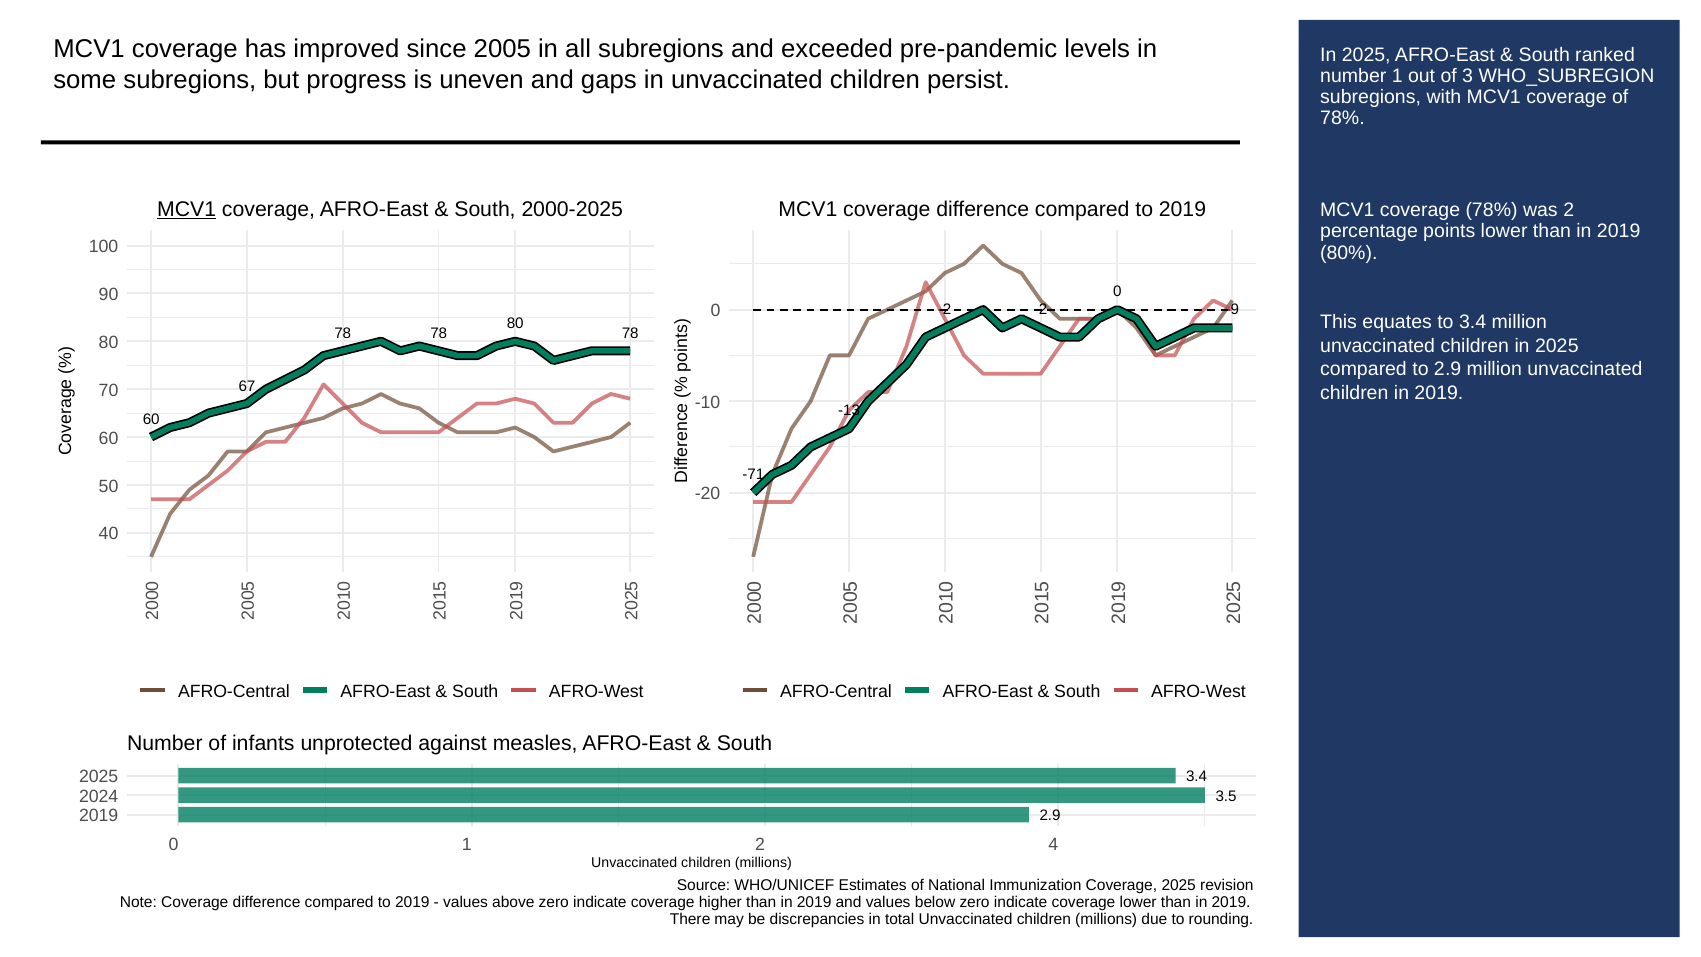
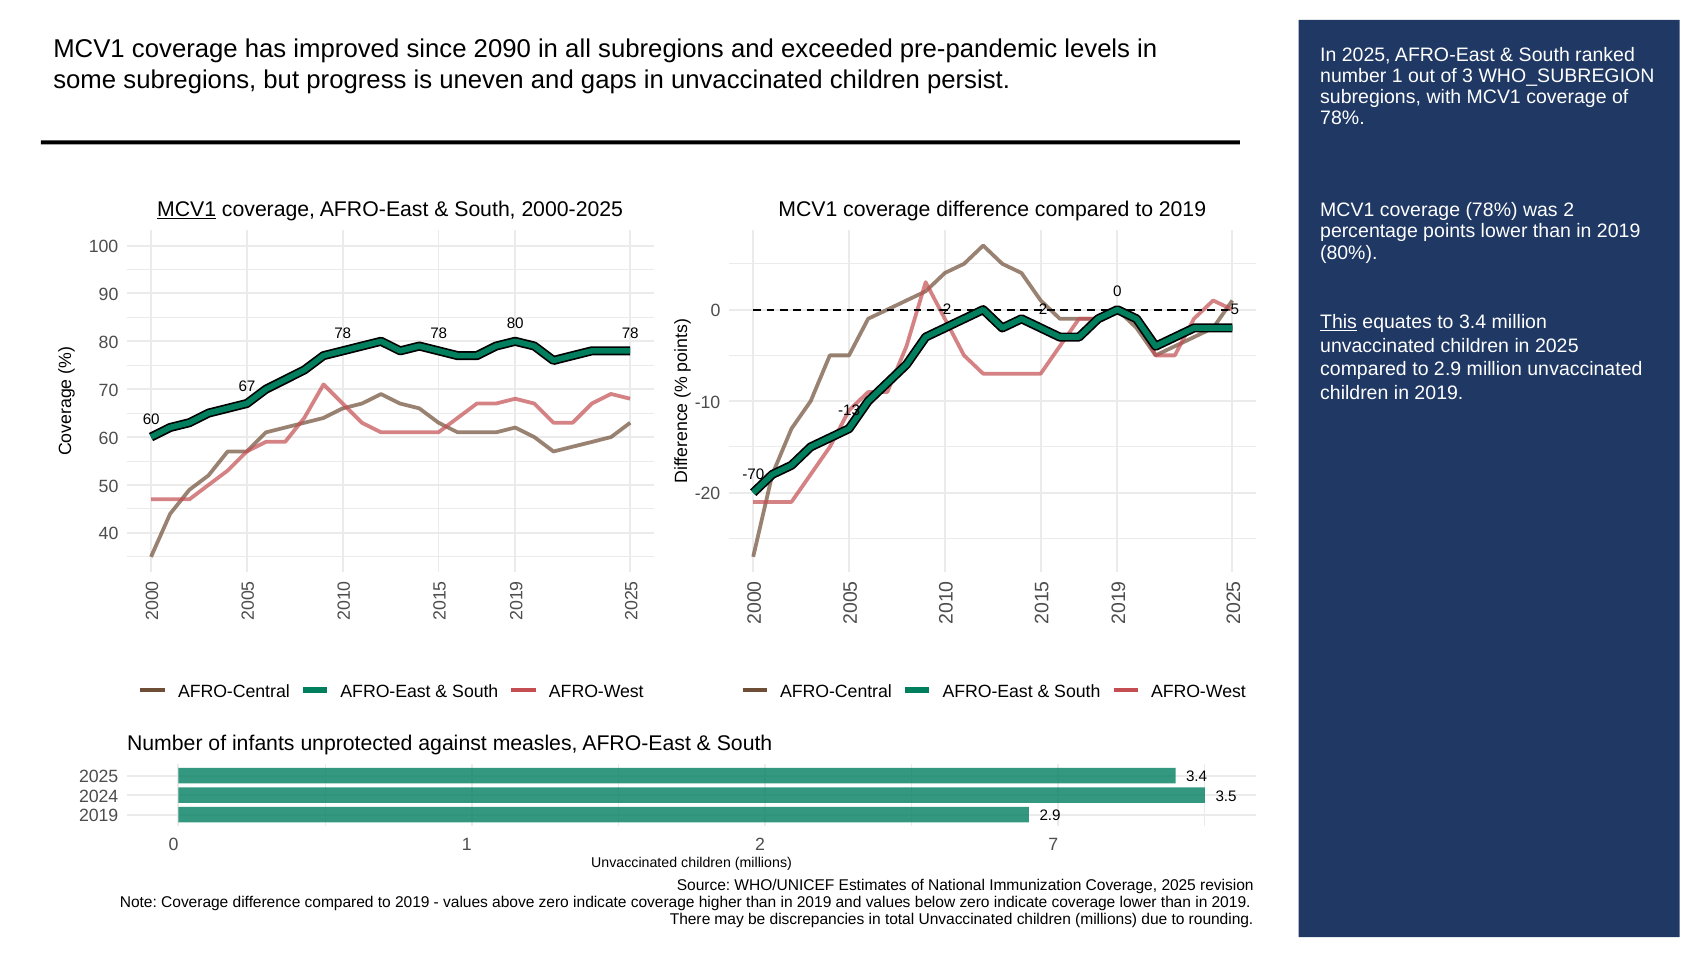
2005: 2005 -> 2090 (502, 49)
-9: -9 -> -5 (1232, 309)
This underline: none -> present (1339, 322)
-71: -71 -> -70 (753, 474)
4: 4 -> 7 (1053, 844)
